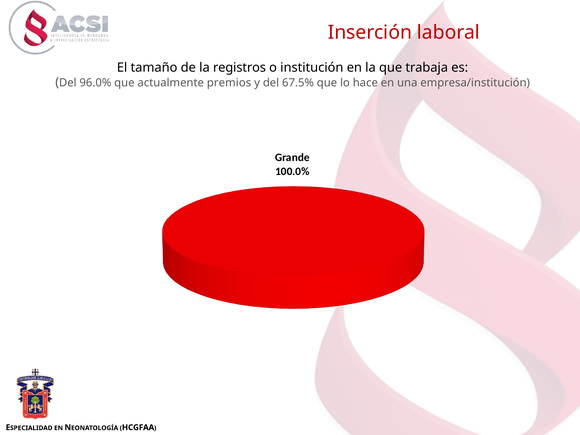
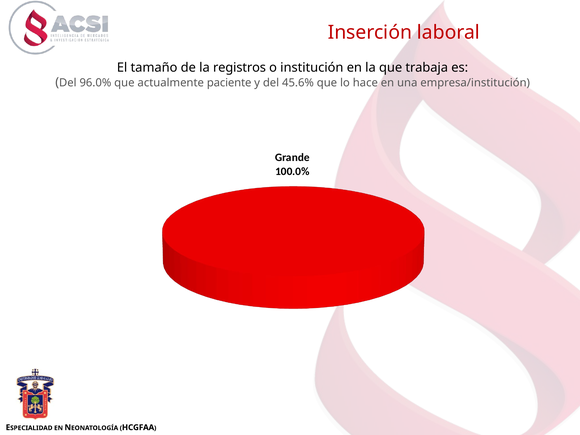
premios: premios -> paciente (229, 83)
67.5%: 67.5% -> 45.6% (298, 83)
